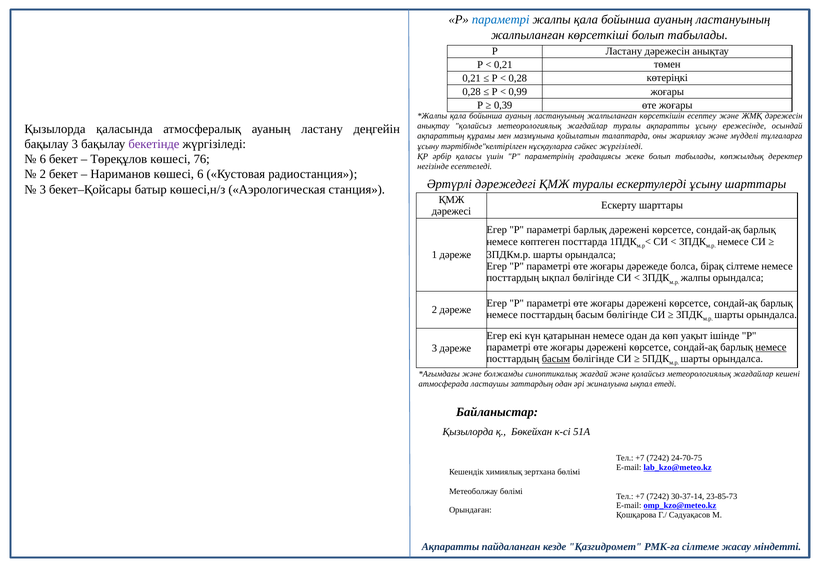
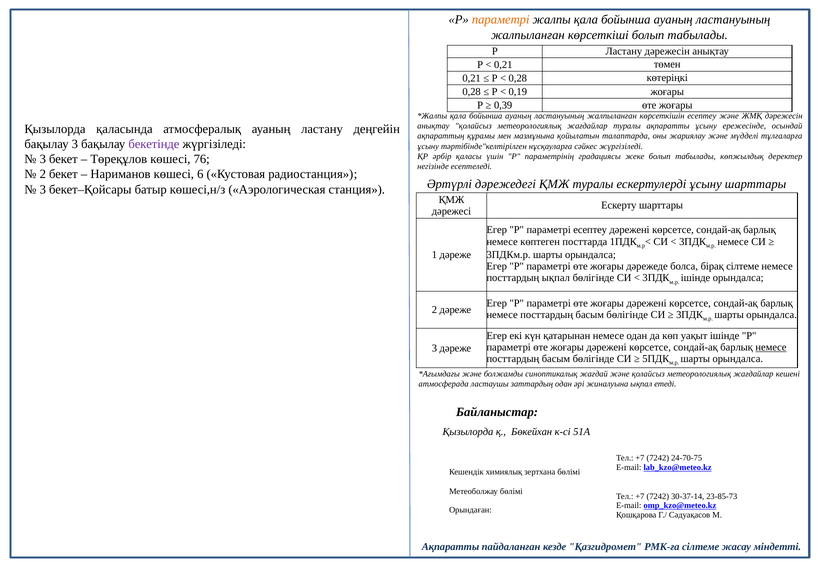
параметрі colour: blue -> orange (501, 20)
0,99: 0,99 -> 0,19 (518, 92)
6: 6 -> 3 (43, 159)
параметрі барлық: барлық -> есептеу (590, 230)
жалпы: жалпы -> ішінде (696, 278)
басым underline: present -> none (556, 359)
